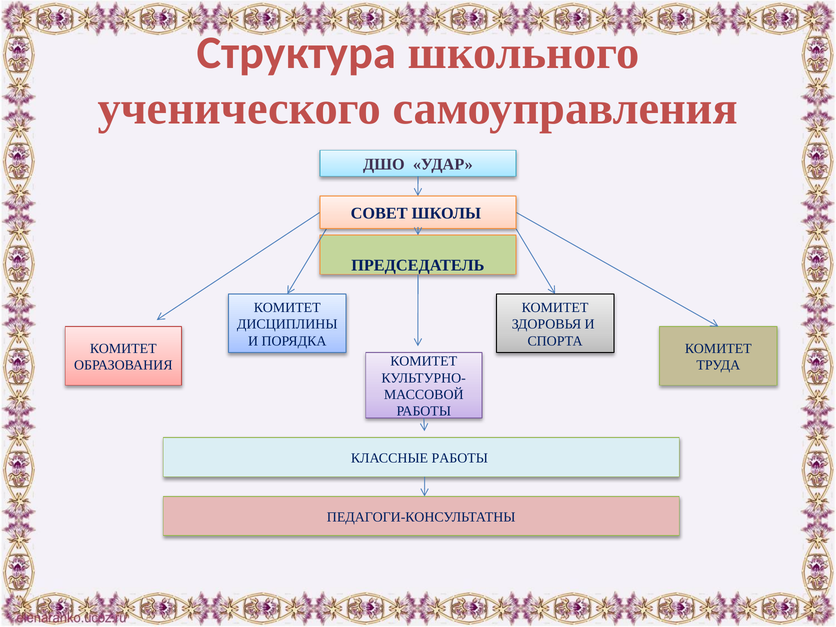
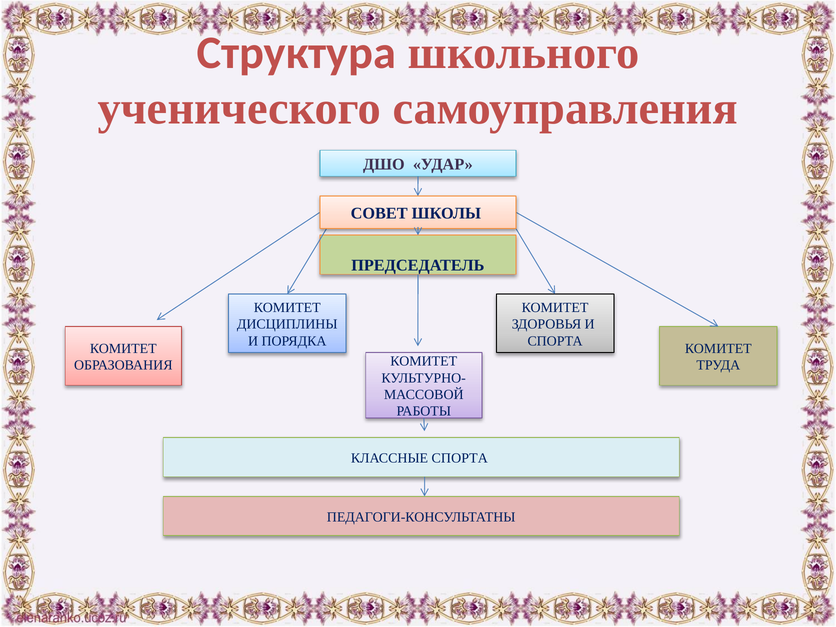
КЛАССНЫЕ РАБОТЫ: РАБОТЫ -> СПОРТА (460, 458)
